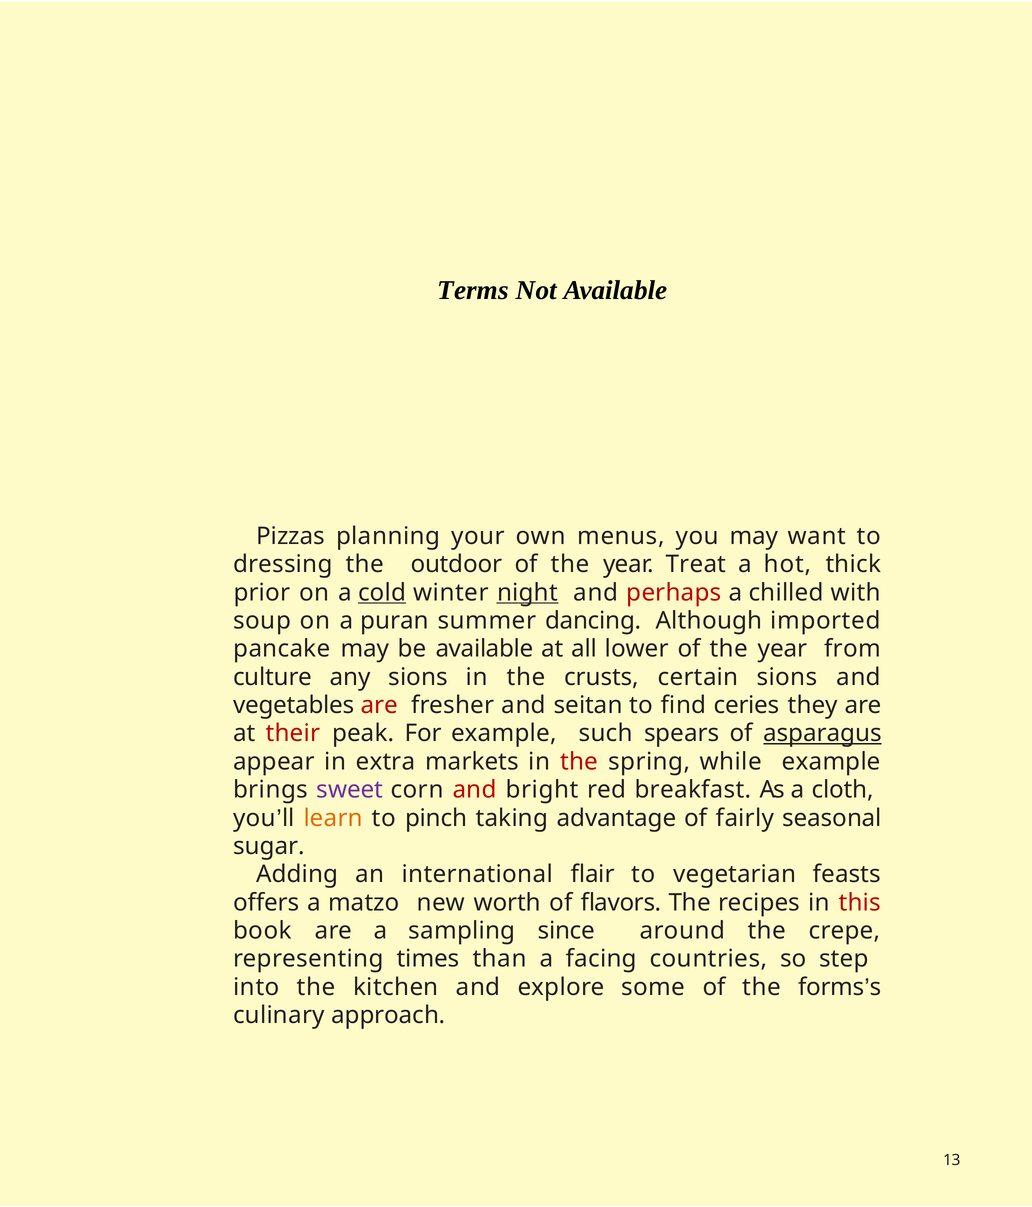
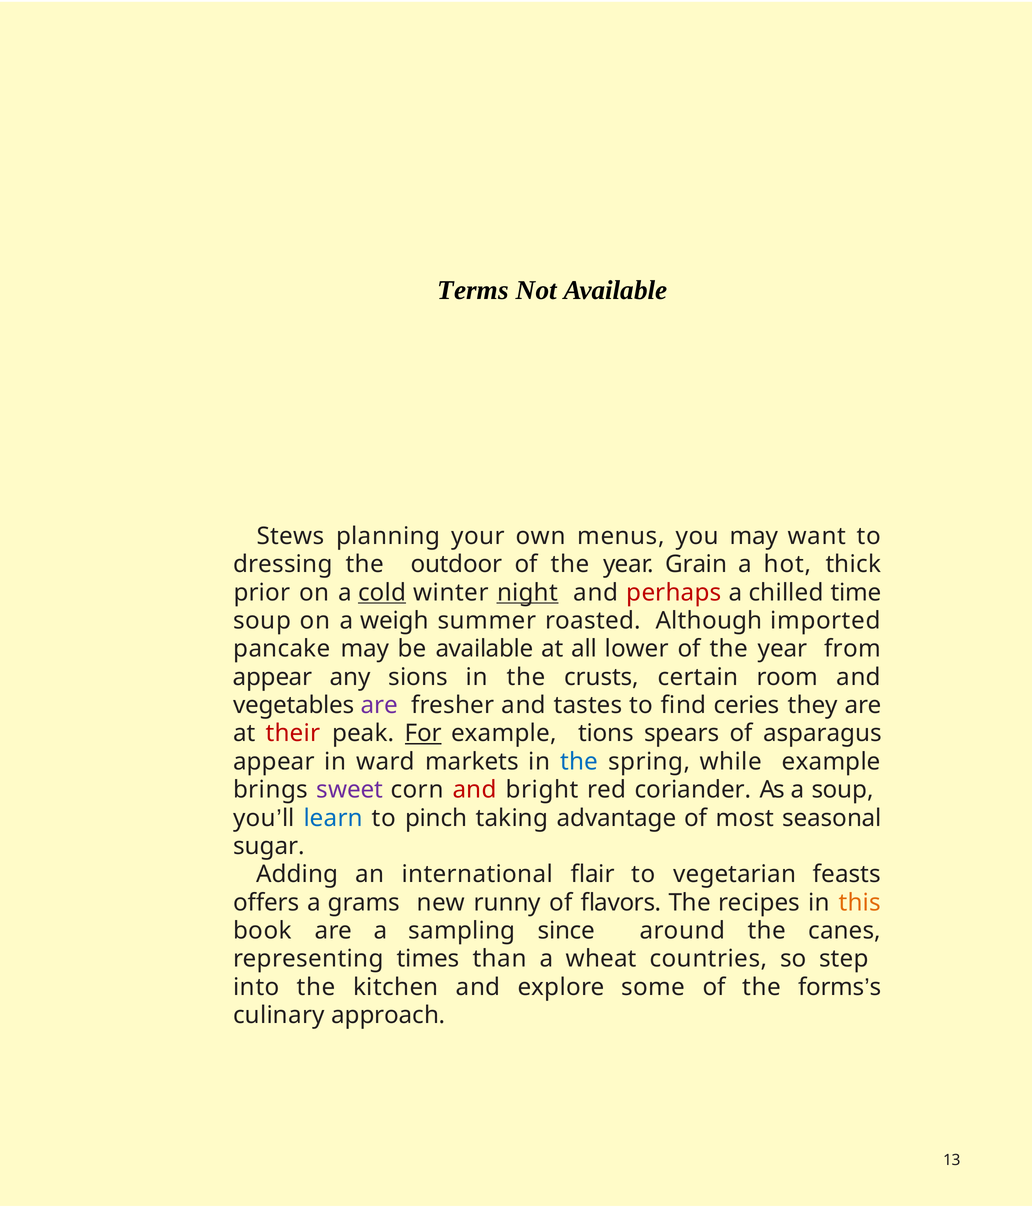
Pizzas: Pizzas -> Stews (290, 537)
Treat: Treat -> Grain (696, 565)
with: with -> time (856, 593)
puran: puran -> weigh (395, 621)
dancing: dancing -> roasted (593, 621)
culture: culture -> appear (273, 678)
certain sions: sions -> room (787, 678)
are colour: red -> purple (379, 706)
seitan: seitan -> tastes (588, 706)
For underline: none -> present (423, 734)
such: such -> tions (606, 734)
asparagus underline: present -> none (823, 734)
extra: extra -> ward (386, 762)
the colour: red -> blue (579, 762)
breakfast: breakfast -> coriander (693, 790)
a cloth: cloth -> soup (843, 790)
learn colour: orange -> blue (333, 819)
fairly: fairly -> most (745, 819)
matzo: matzo -> grams (364, 903)
worth: worth -> runny (507, 903)
this colour: red -> orange (860, 903)
crepe: crepe -> canes (845, 931)
facing: facing -> wheat (601, 960)
